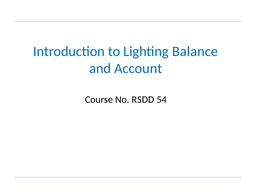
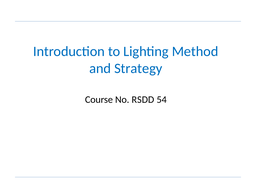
Balance: Balance -> Method (195, 51)
Account: Account -> Strategy (138, 68)
